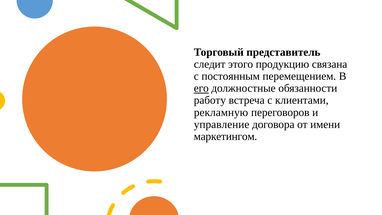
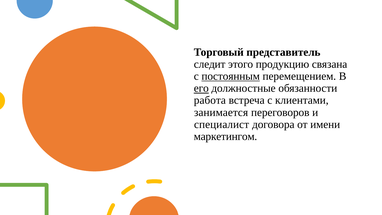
постоянным underline: none -> present (231, 76)
работу: работу -> работа (210, 100)
рекламную: рекламную -> занимается (221, 112)
управление: управление -> специалист (222, 124)
